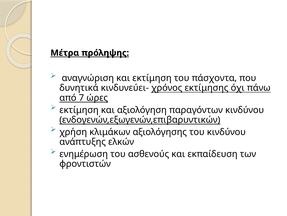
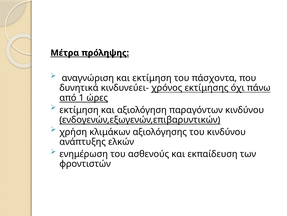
7: 7 -> 1 (81, 98)
